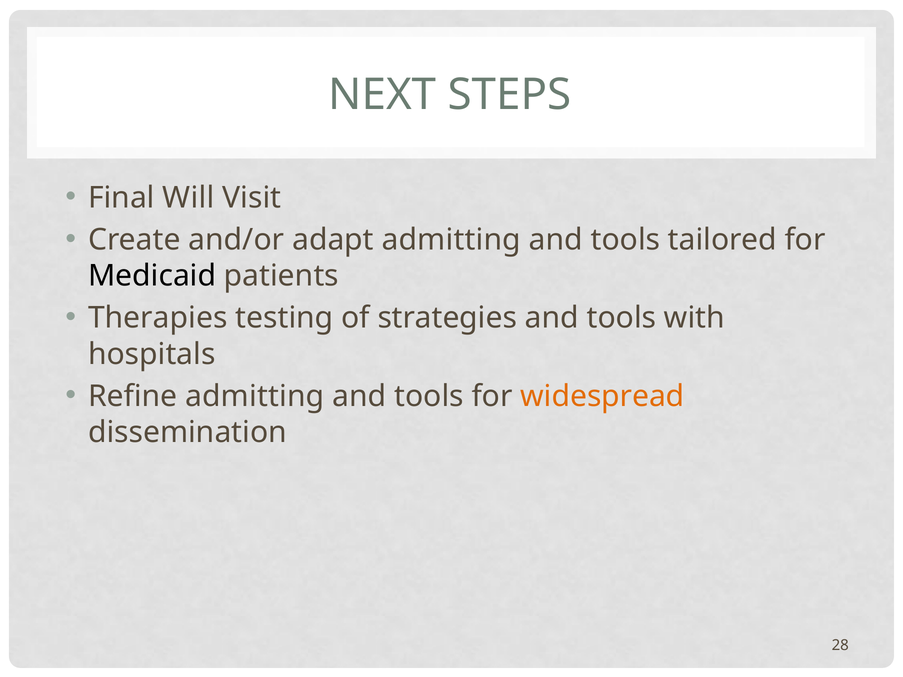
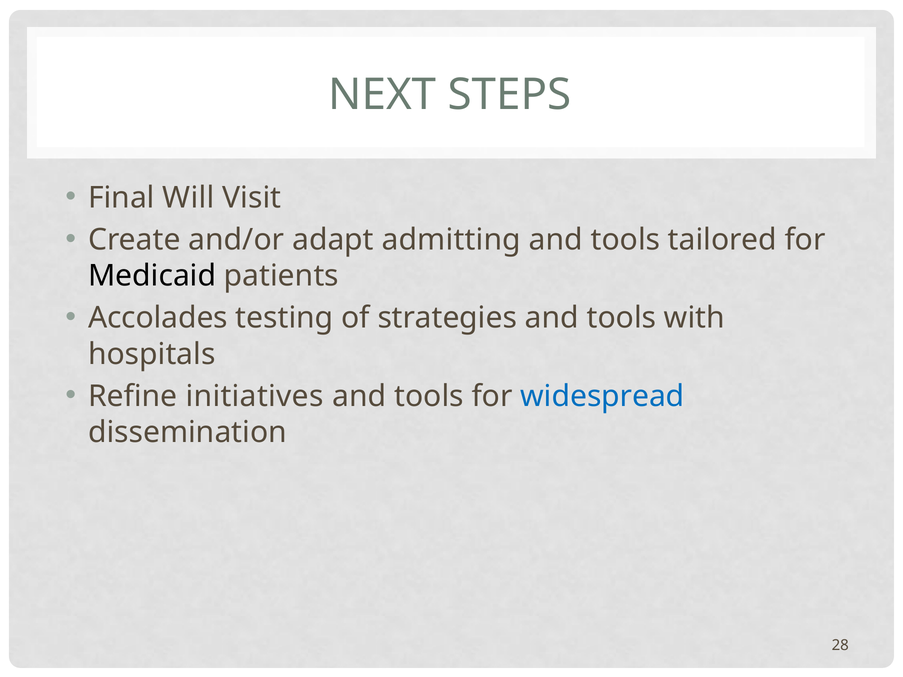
Therapies: Therapies -> Accolades (158, 318)
Refine admitting: admitting -> initiatives (255, 396)
widespread colour: orange -> blue (602, 396)
